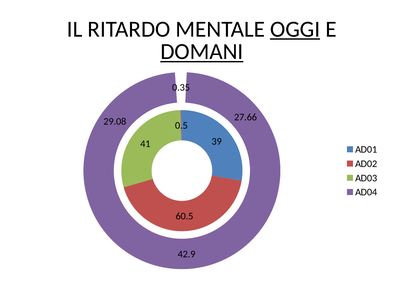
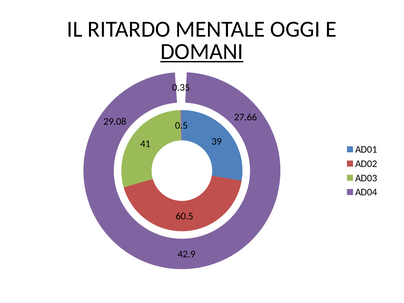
OGGI underline: present -> none (295, 29)
